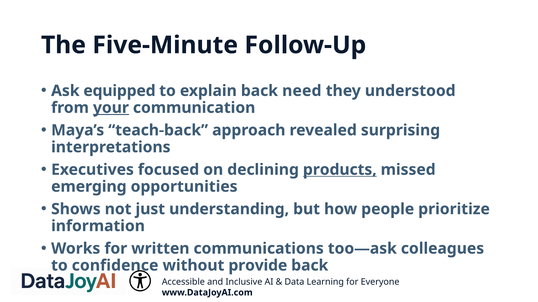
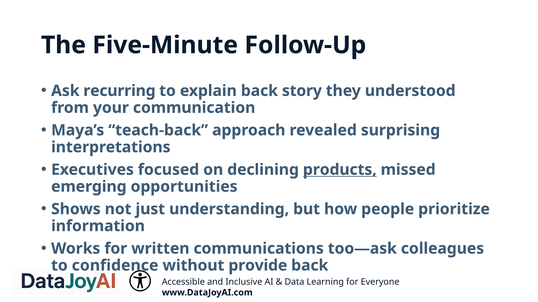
equipped: equipped -> recurring (119, 91)
need: need -> story (302, 91)
your underline: present -> none (111, 108)
